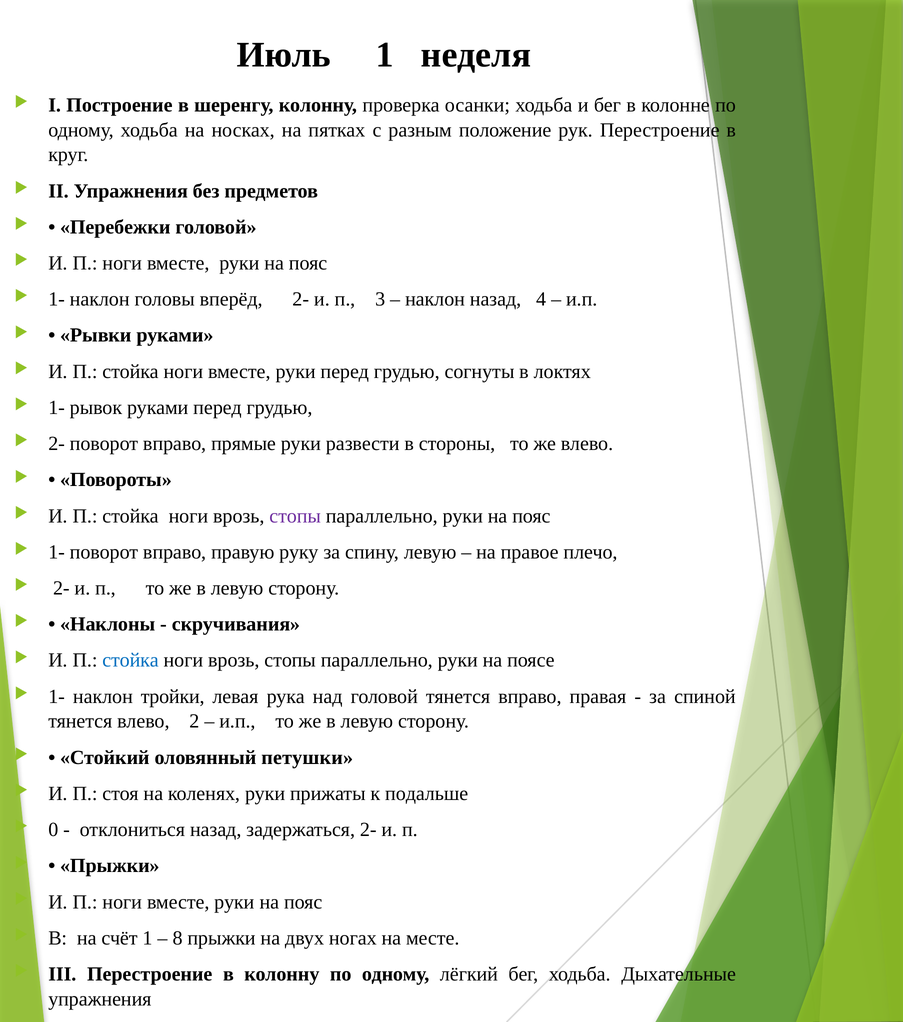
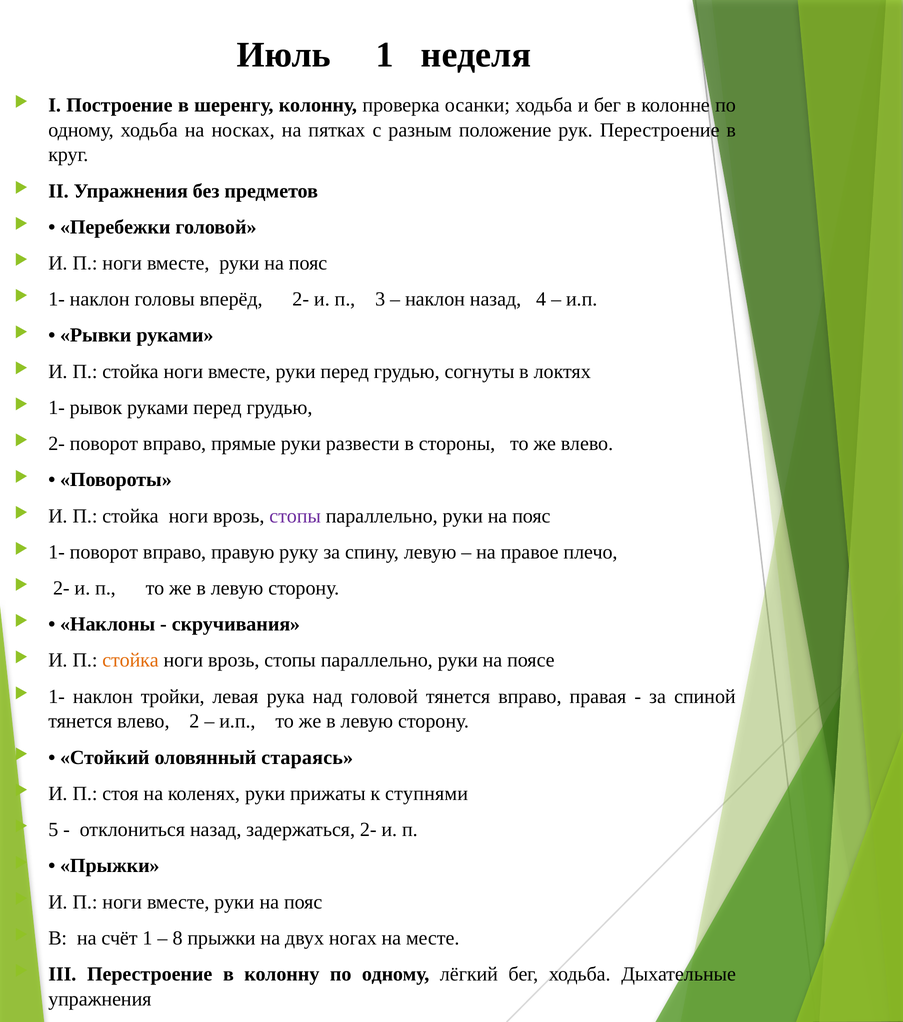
стойка colour: blue -> orange (131, 660)
петушки: петушки -> стараясь (307, 758)
подальше: подальше -> ступнями (427, 794)
0: 0 -> 5 (53, 830)
